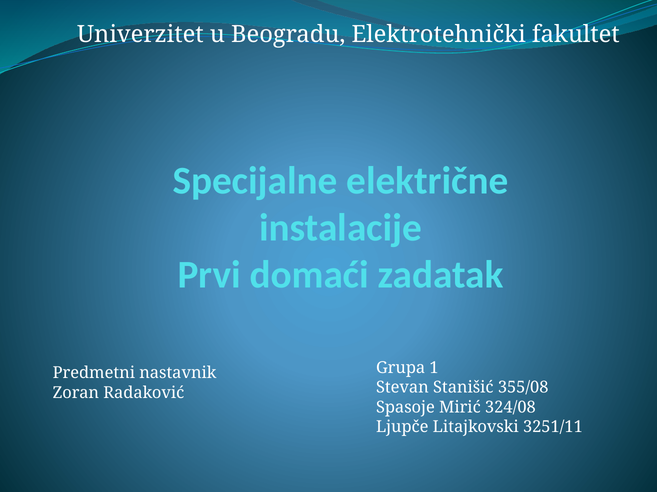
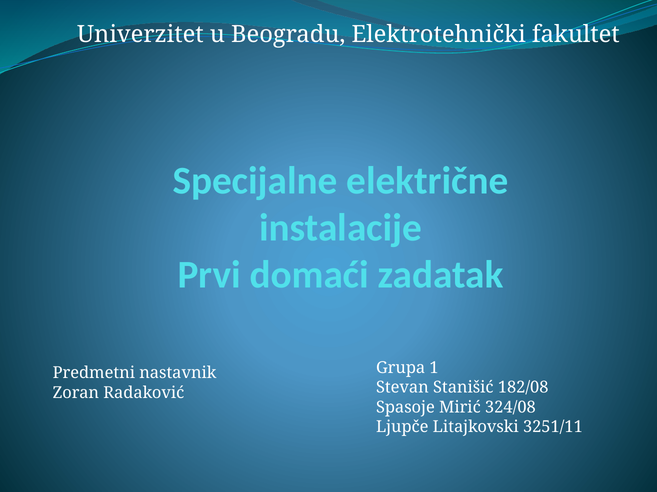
355/08: 355/08 -> 182/08 (523, 388)
